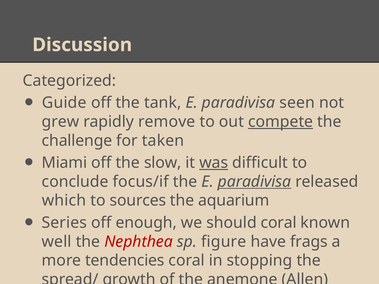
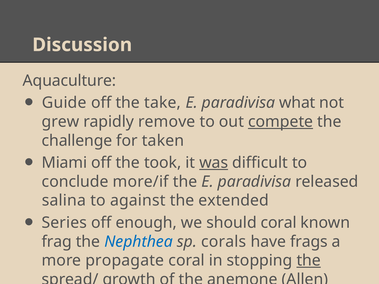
Categorized: Categorized -> Aquaculture (69, 81)
tank: tank -> take (163, 103)
seen: seen -> what (297, 103)
slow: slow -> took (163, 163)
focus/if: focus/if -> more/if (141, 182)
paradivisa underline: present -> none (254, 182)
which: which -> salina (64, 201)
sources: sources -> against (138, 201)
aquarium: aquarium -> extended (234, 201)
well: well -> frag (57, 242)
Nephthea colour: red -> blue (139, 242)
figure: figure -> corals (224, 242)
tendencies: tendencies -> propagate (125, 261)
the underline: none -> present (309, 261)
